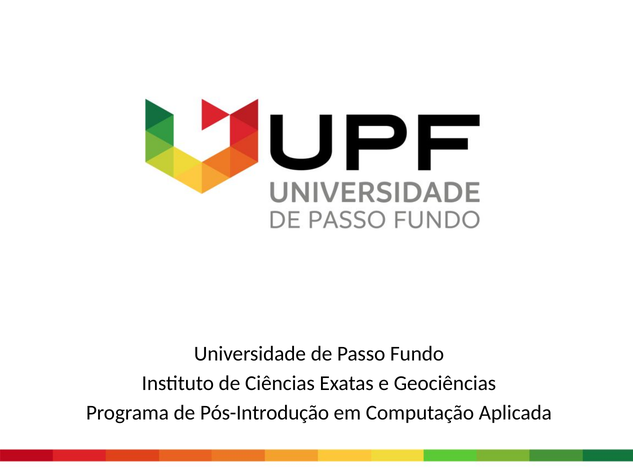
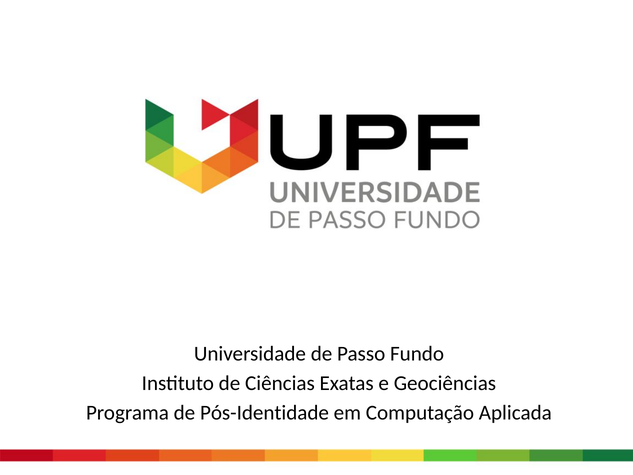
Pós-Introdução: Pós-Introdução -> Pós-Identidade (264, 412)
